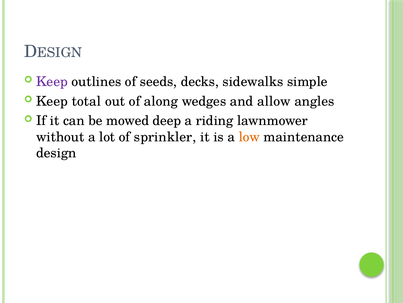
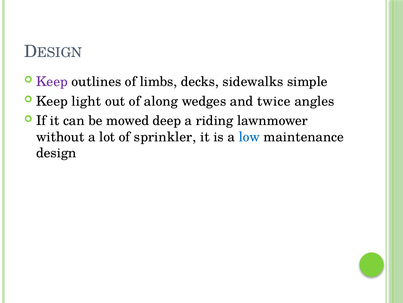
seeds: seeds -> limbs (158, 82)
total: total -> light (86, 101)
allow: allow -> twice (274, 101)
low colour: orange -> blue (249, 137)
